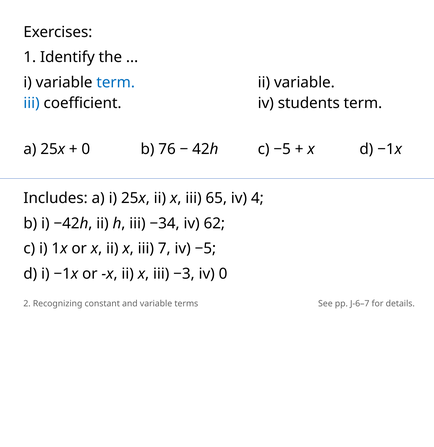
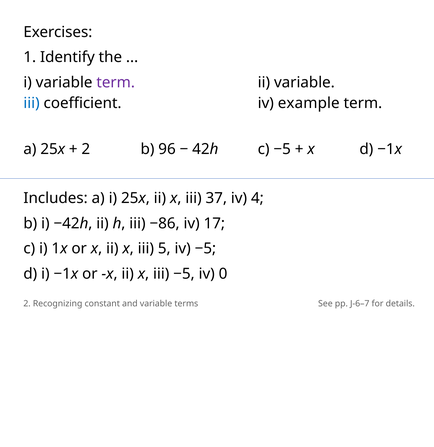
term colour: blue -> purple (116, 82)
students: students -> example (309, 103)
0: 0 -> 2 (86, 149)
76: 76 -> 96 (167, 149)
65: 65 -> 37 (216, 198)
−34: −34 -> −86 (165, 223)
62: 62 -> 17 (214, 223)
7: 7 -> 5 (164, 248)
iii −3: −3 -> −5 (184, 273)
